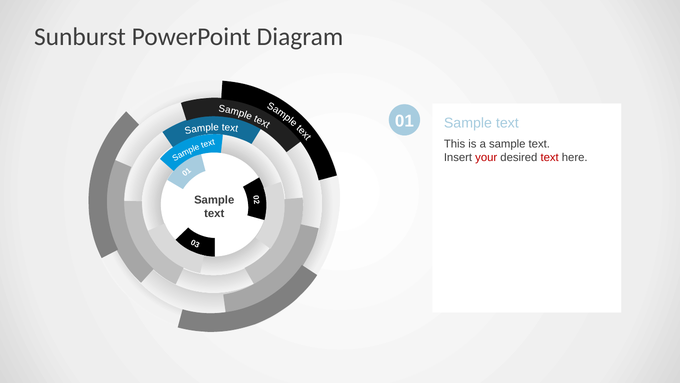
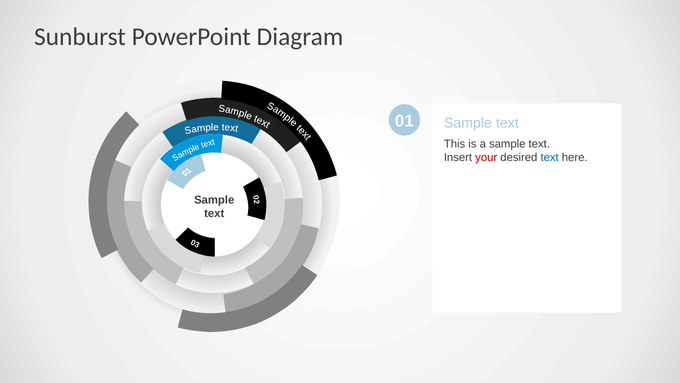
text colour: red -> blue (550, 157)
